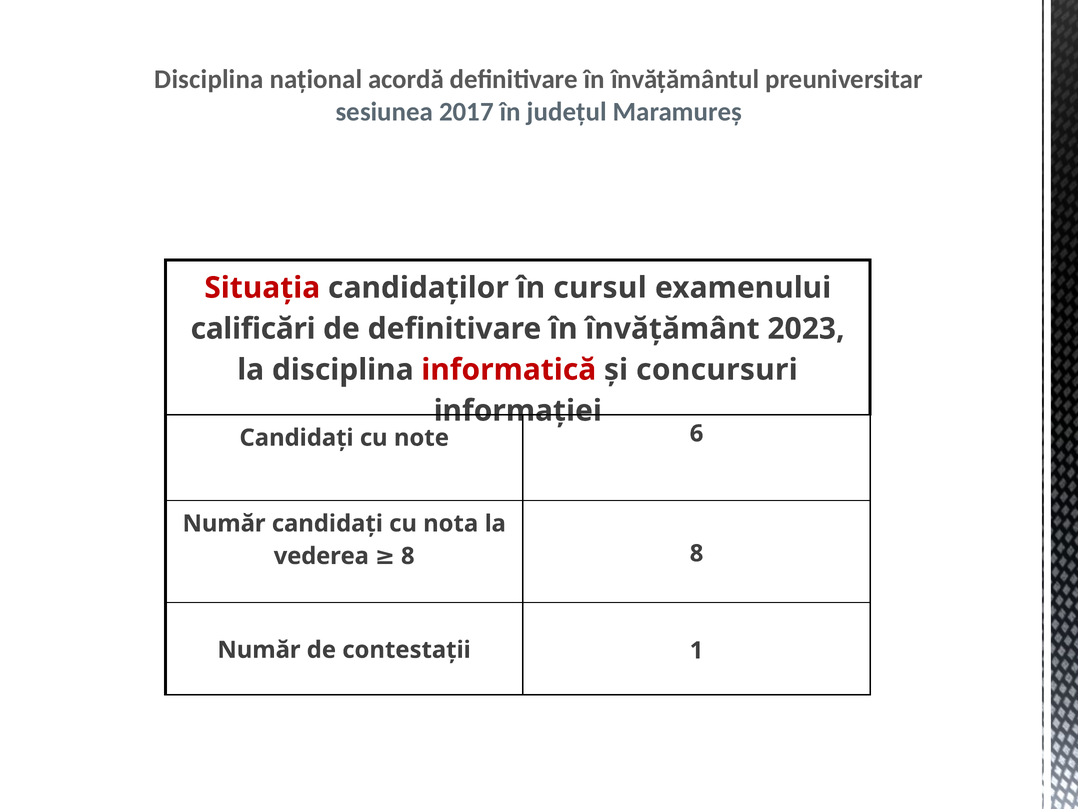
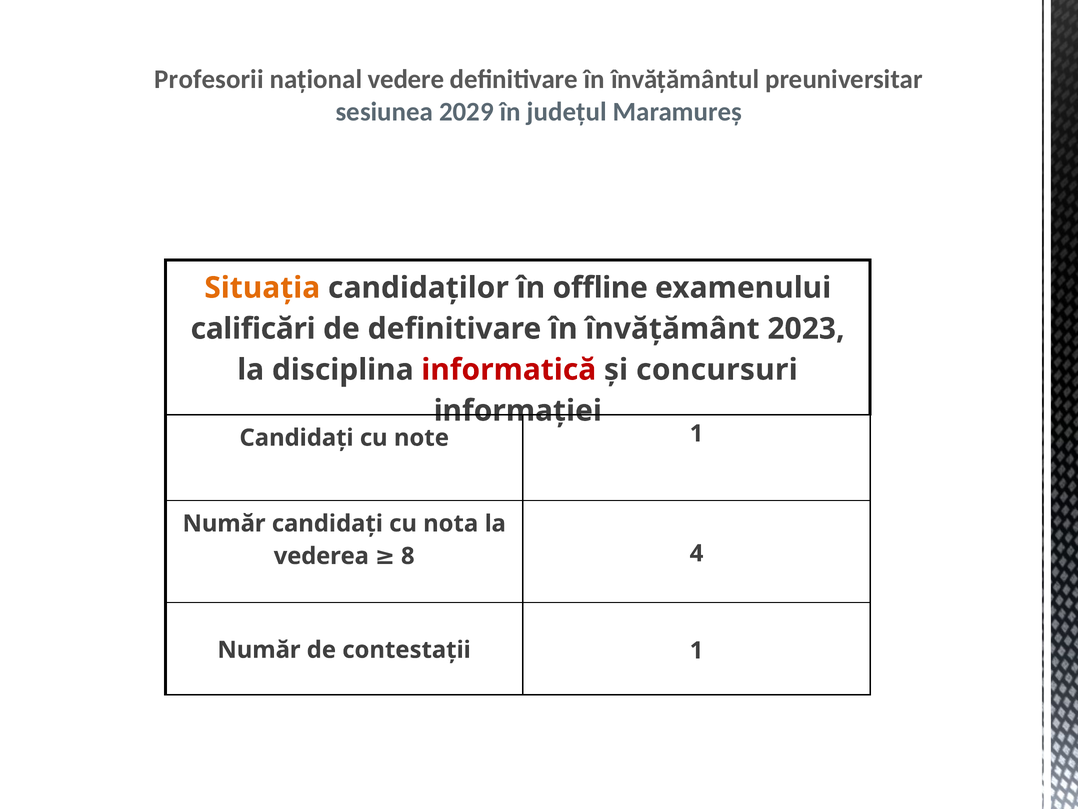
Disciplina: Disciplina -> Profesorii (209, 80)
acordă: acordă -> vedere (406, 80)
2017: 2017 -> 2029 (466, 112)
Situaţia colour: red -> orange (262, 288)
cursul: cursul -> offline (600, 288)
note 6: 6 -> 1 (697, 433)
8 8: 8 -> 4 (697, 553)
